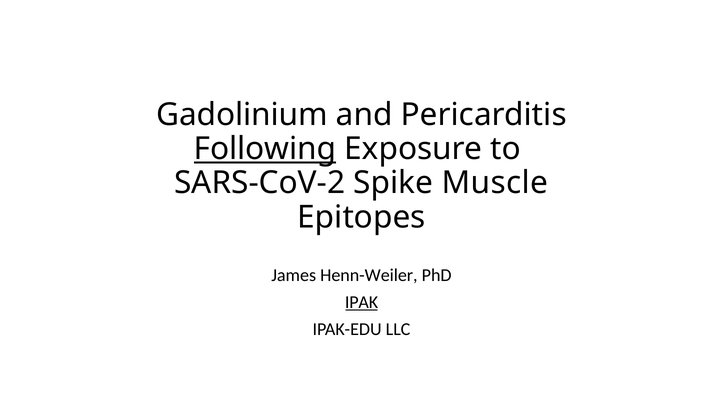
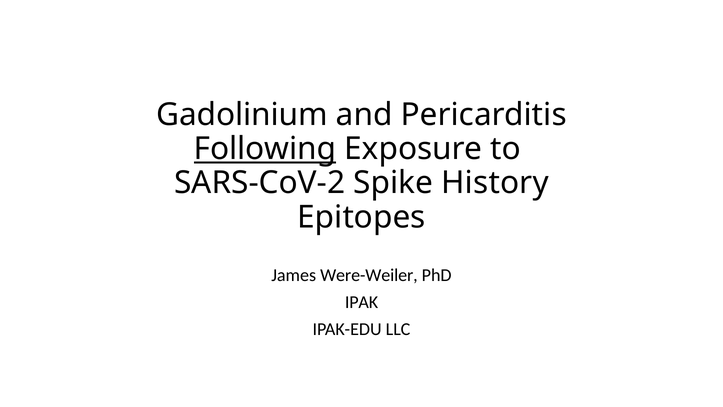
Muscle: Muscle -> History (495, 183)
Henn-Weiler: Henn-Weiler -> Were-Weiler (369, 275)
IPAK underline: present -> none (362, 302)
